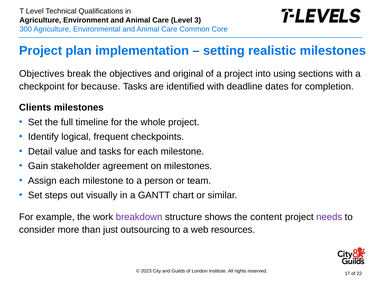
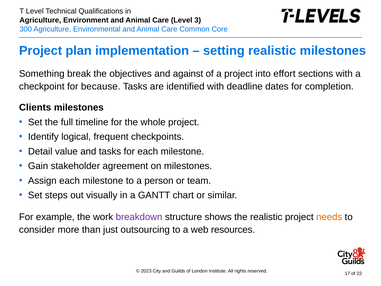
Objectives: Objectives -> Something (42, 74)
original: original -> against (188, 74)
using: using -> effort (284, 74)
the content: content -> realistic (266, 217)
needs colour: purple -> orange (329, 217)
